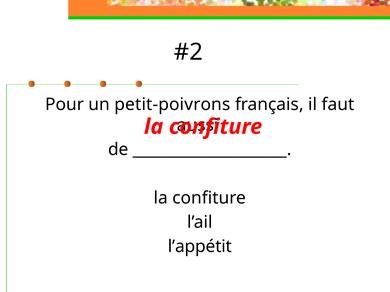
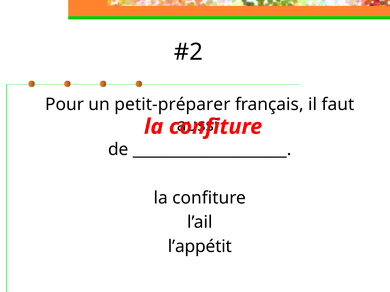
petit-poivrons: petit-poivrons -> petit-préparer (172, 105)
